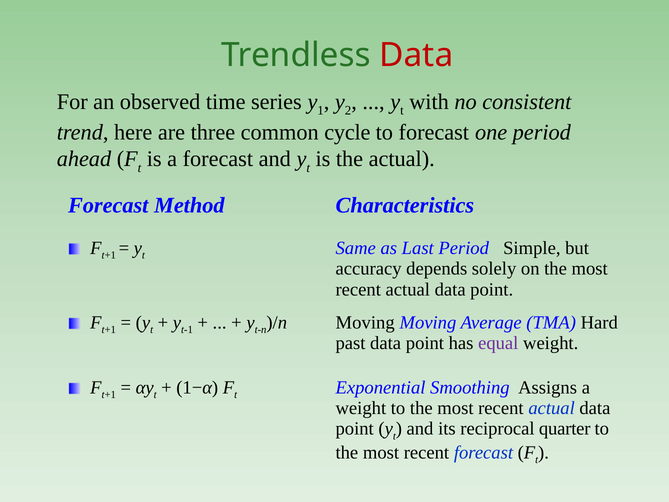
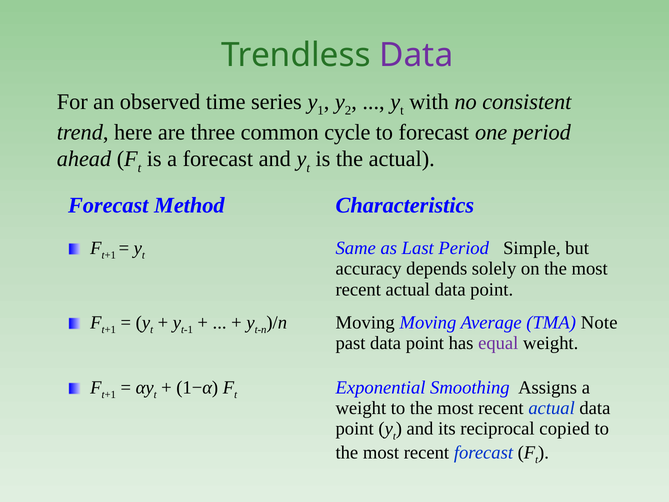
Data colour: red -> purple (416, 55)
Hard: Hard -> Note (599, 322)
quarter: quarter -> copied (565, 429)
